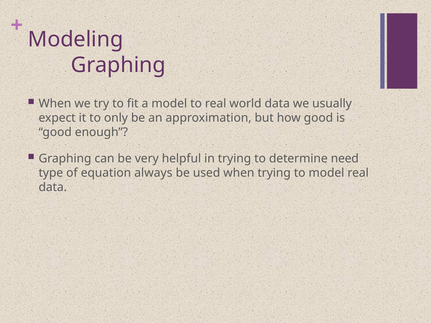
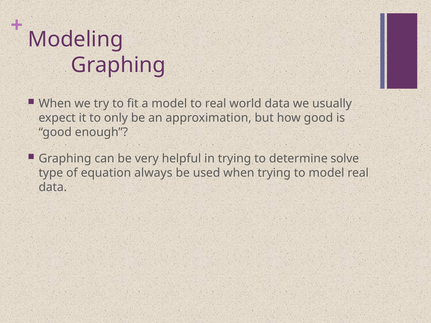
need: need -> solve (345, 159)
